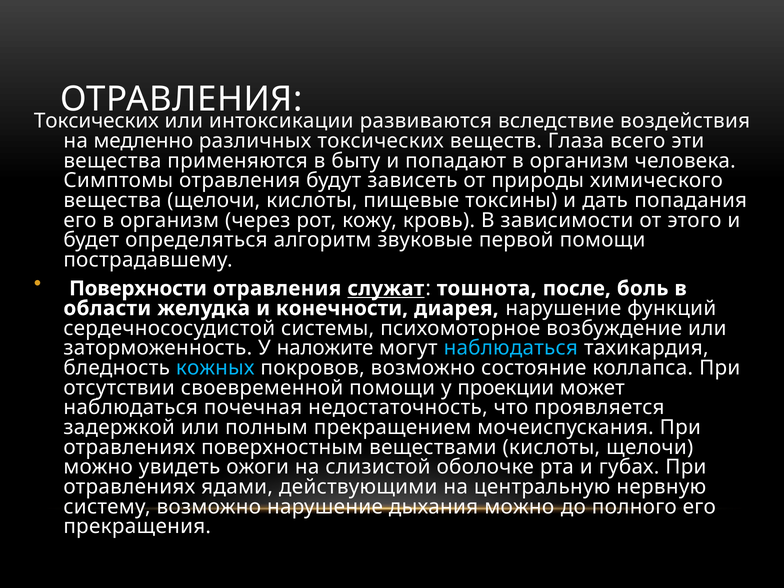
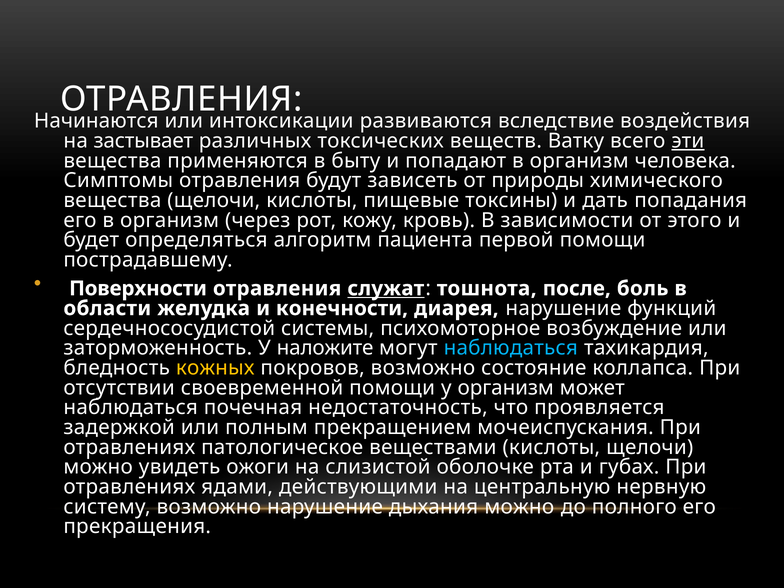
Токсических: Токсических -> Начинаются (96, 121)
медленно: медленно -> застывает (143, 141)
Глаза: Глаза -> Ватку (576, 141)
эти underline: none -> present (688, 141)
звуковые: звуковые -> пациента (425, 240)
кожных colour: light blue -> yellow (215, 368)
у проекции: проекции -> организм (506, 388)
поверхностным: поверхностным -> патологическое (282, 447)
